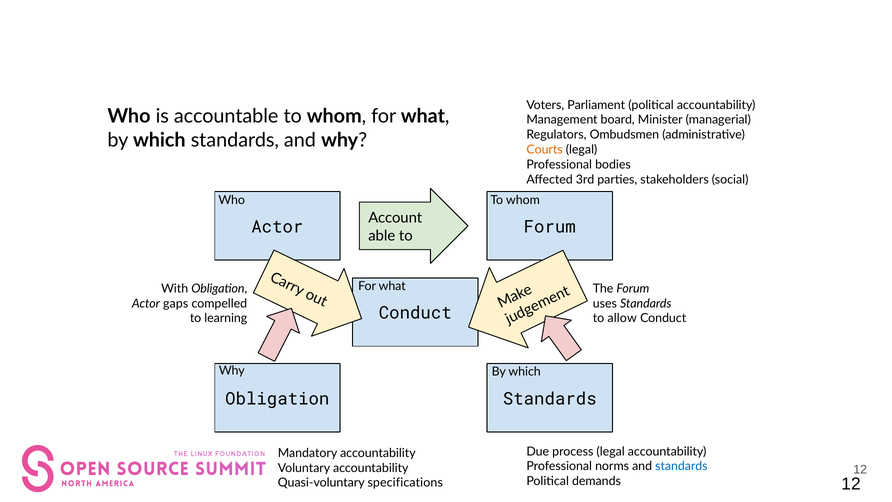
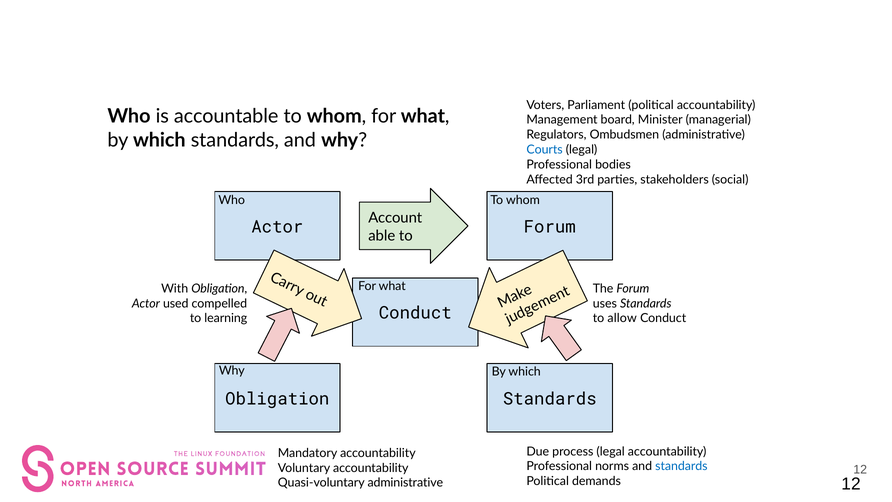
Courts colour: orange -> blue (545, 150)
gaps: gaps -> used (176, 303)
Quasi-voluntary specifications: specifications -> administrative (405, 483)
